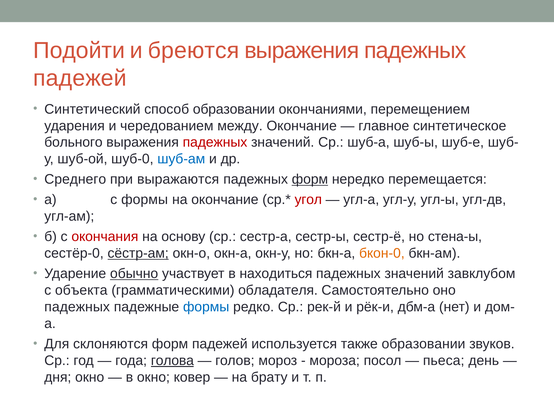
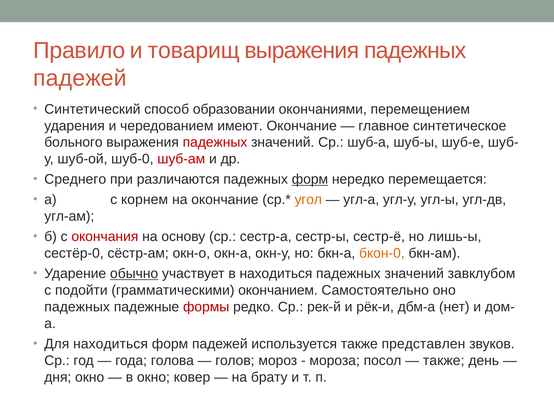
Подойти: Подойти -> Правило (79, 51)
бреются: бреются -> товарищ (194, 51)
между: между -> имеют (240, 126)
шуб-ам colour: blue -> red (181, 159)
выражаются: выражаются -> различаются (178, 179)
с формы: формы -> корнем (145, 199)
угол colour: red -> orange (308, 199)
стена-ы: стена-ы -> лишь-ы (455, 236)
сёстр-ам underline: present -> none (138, 253)
объекта: объекта -> подойти (81, 290)
обладателя: обладателя -> окончанием (278, 290)
формы colour: blue -> red (206, 307)
Для склоняются: склоняются -> находиться (111, 343)
также образовании: образовании -> представлен (423, 343)
голова underline: present -> none (172, 360)
пьеса: пьеса -> также (444, 360)
